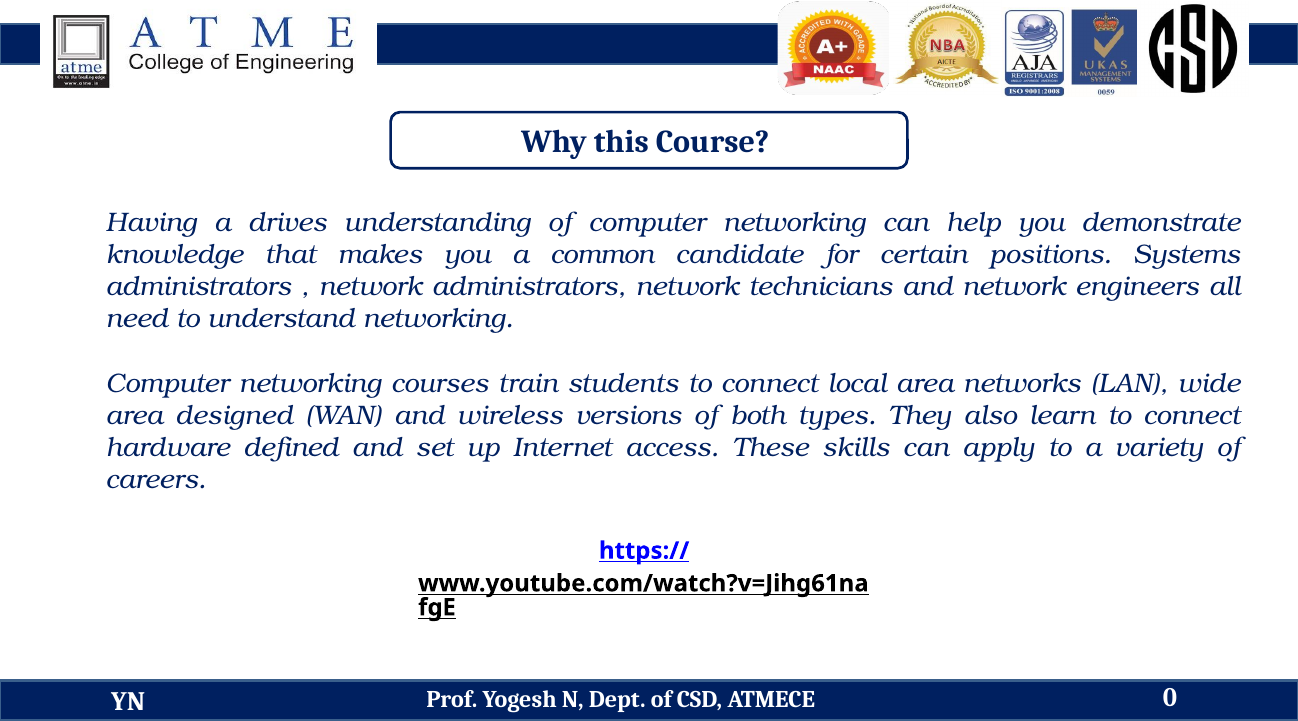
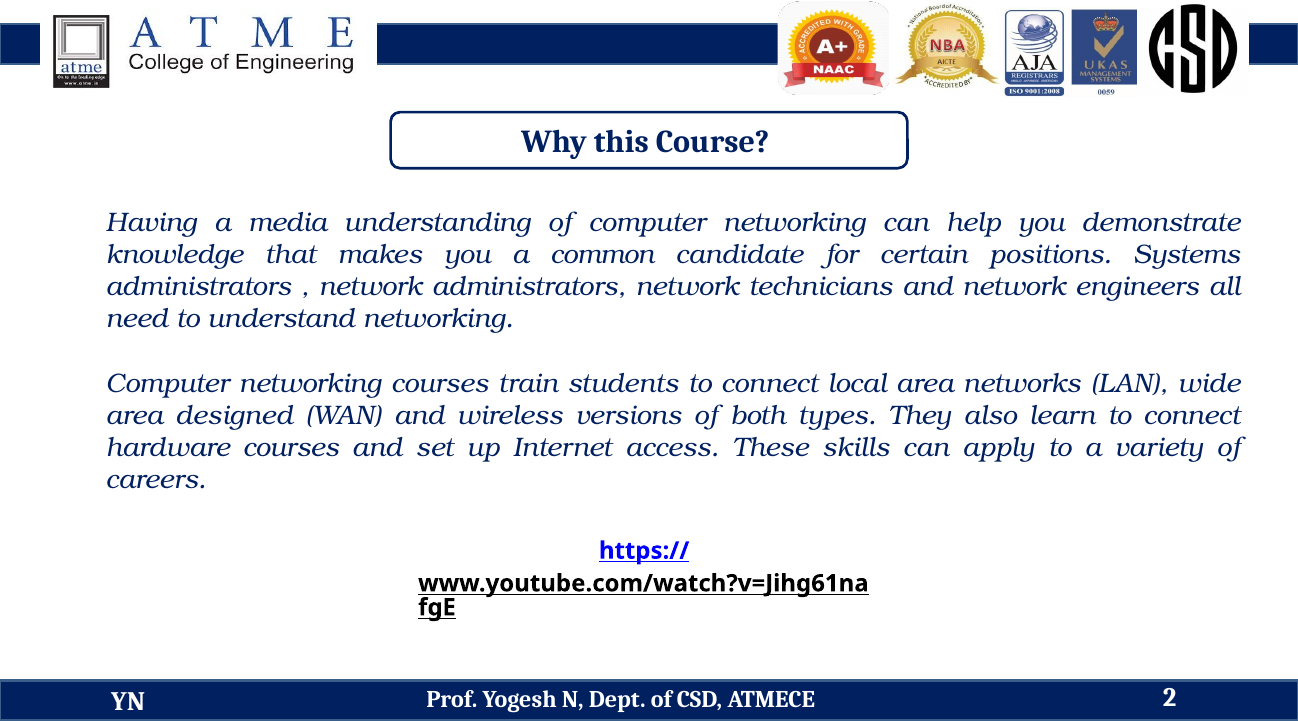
drives: drives -> media (287, 223)
hardware defined: defined -> courses (291, 447)
0: 0 -> 2 (1170, 698)
